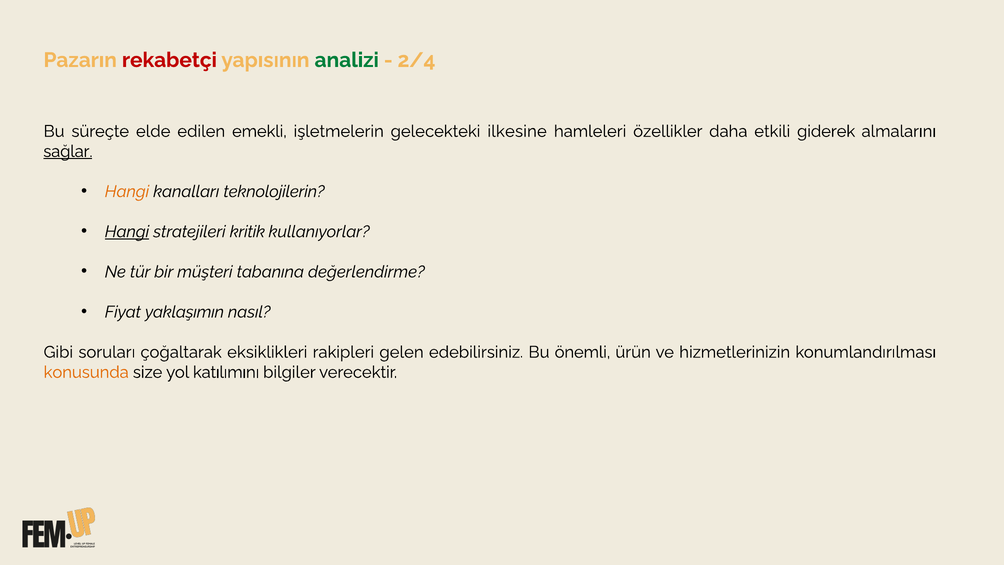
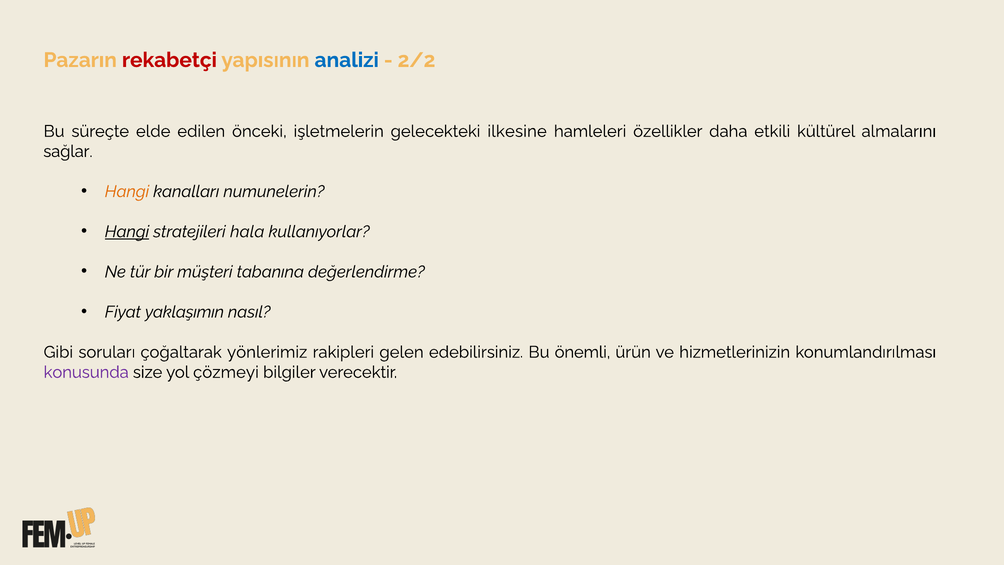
analizi colour: green -> blue (347, 60)
2/4: 2/4 -> 2/2 (417, 60)
emekli: emekli -> önceki (259, 131)
giderek: giderek -> kültürel (826, 131)
sağlar underline: present -> none (68, 151)
teknolojilerin: teknolojilerin -> numunelerin (274, 191)
kritik: kritik -> hala (247, 232)
eksiklikleri: eksiklikleri -> yönlerimiz (267, 352)
konusunda colour: orange -> purple (86, 372)
katılımını: katılımını -> çözmeyi (226, 372)
